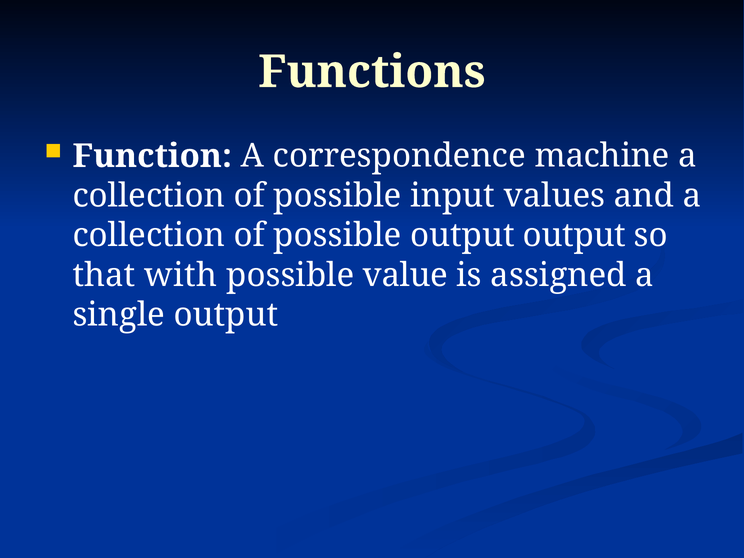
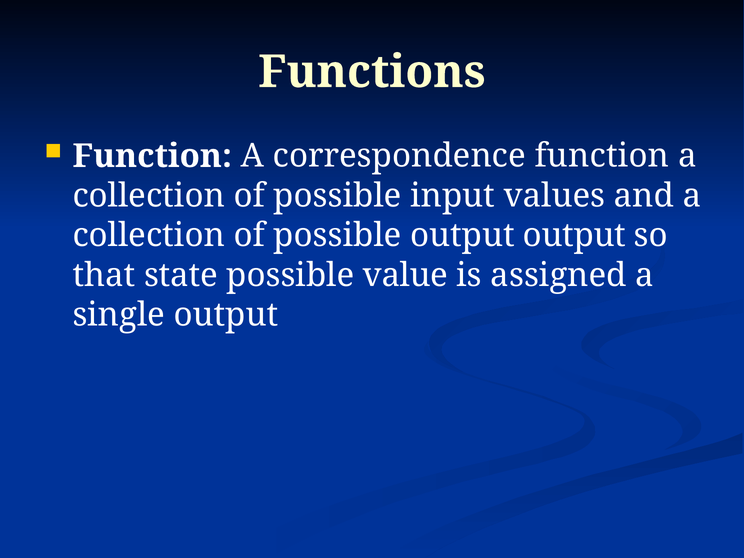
correspondence machine: machine -> function (602, 156)
with: with -> state (181, 275)
